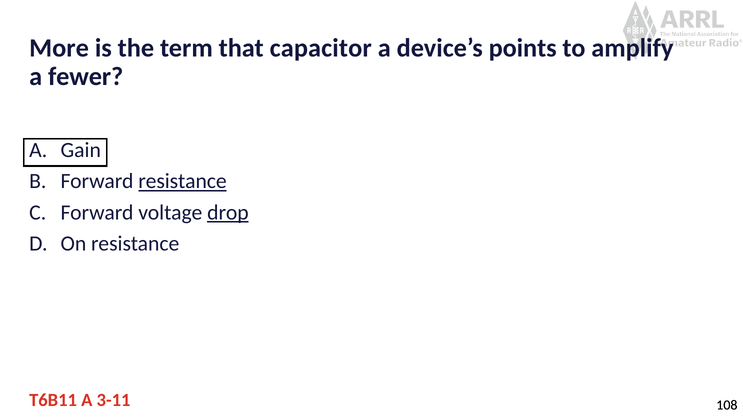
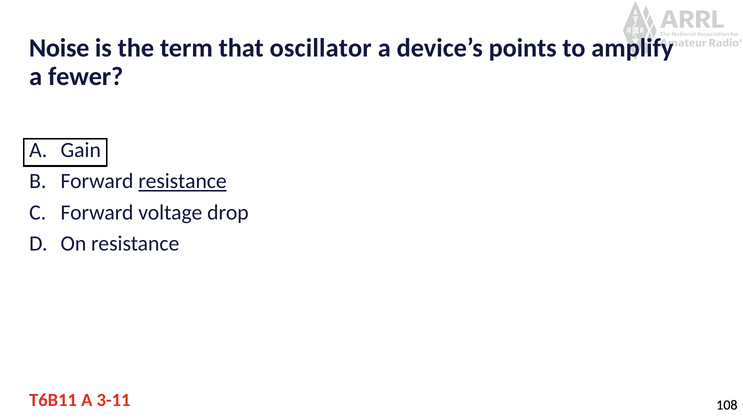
More: More -> Noise (59, 48)
capacitor: capacitor -> oscillator (321, 48)
drop underline: present -> none (228, 212)
